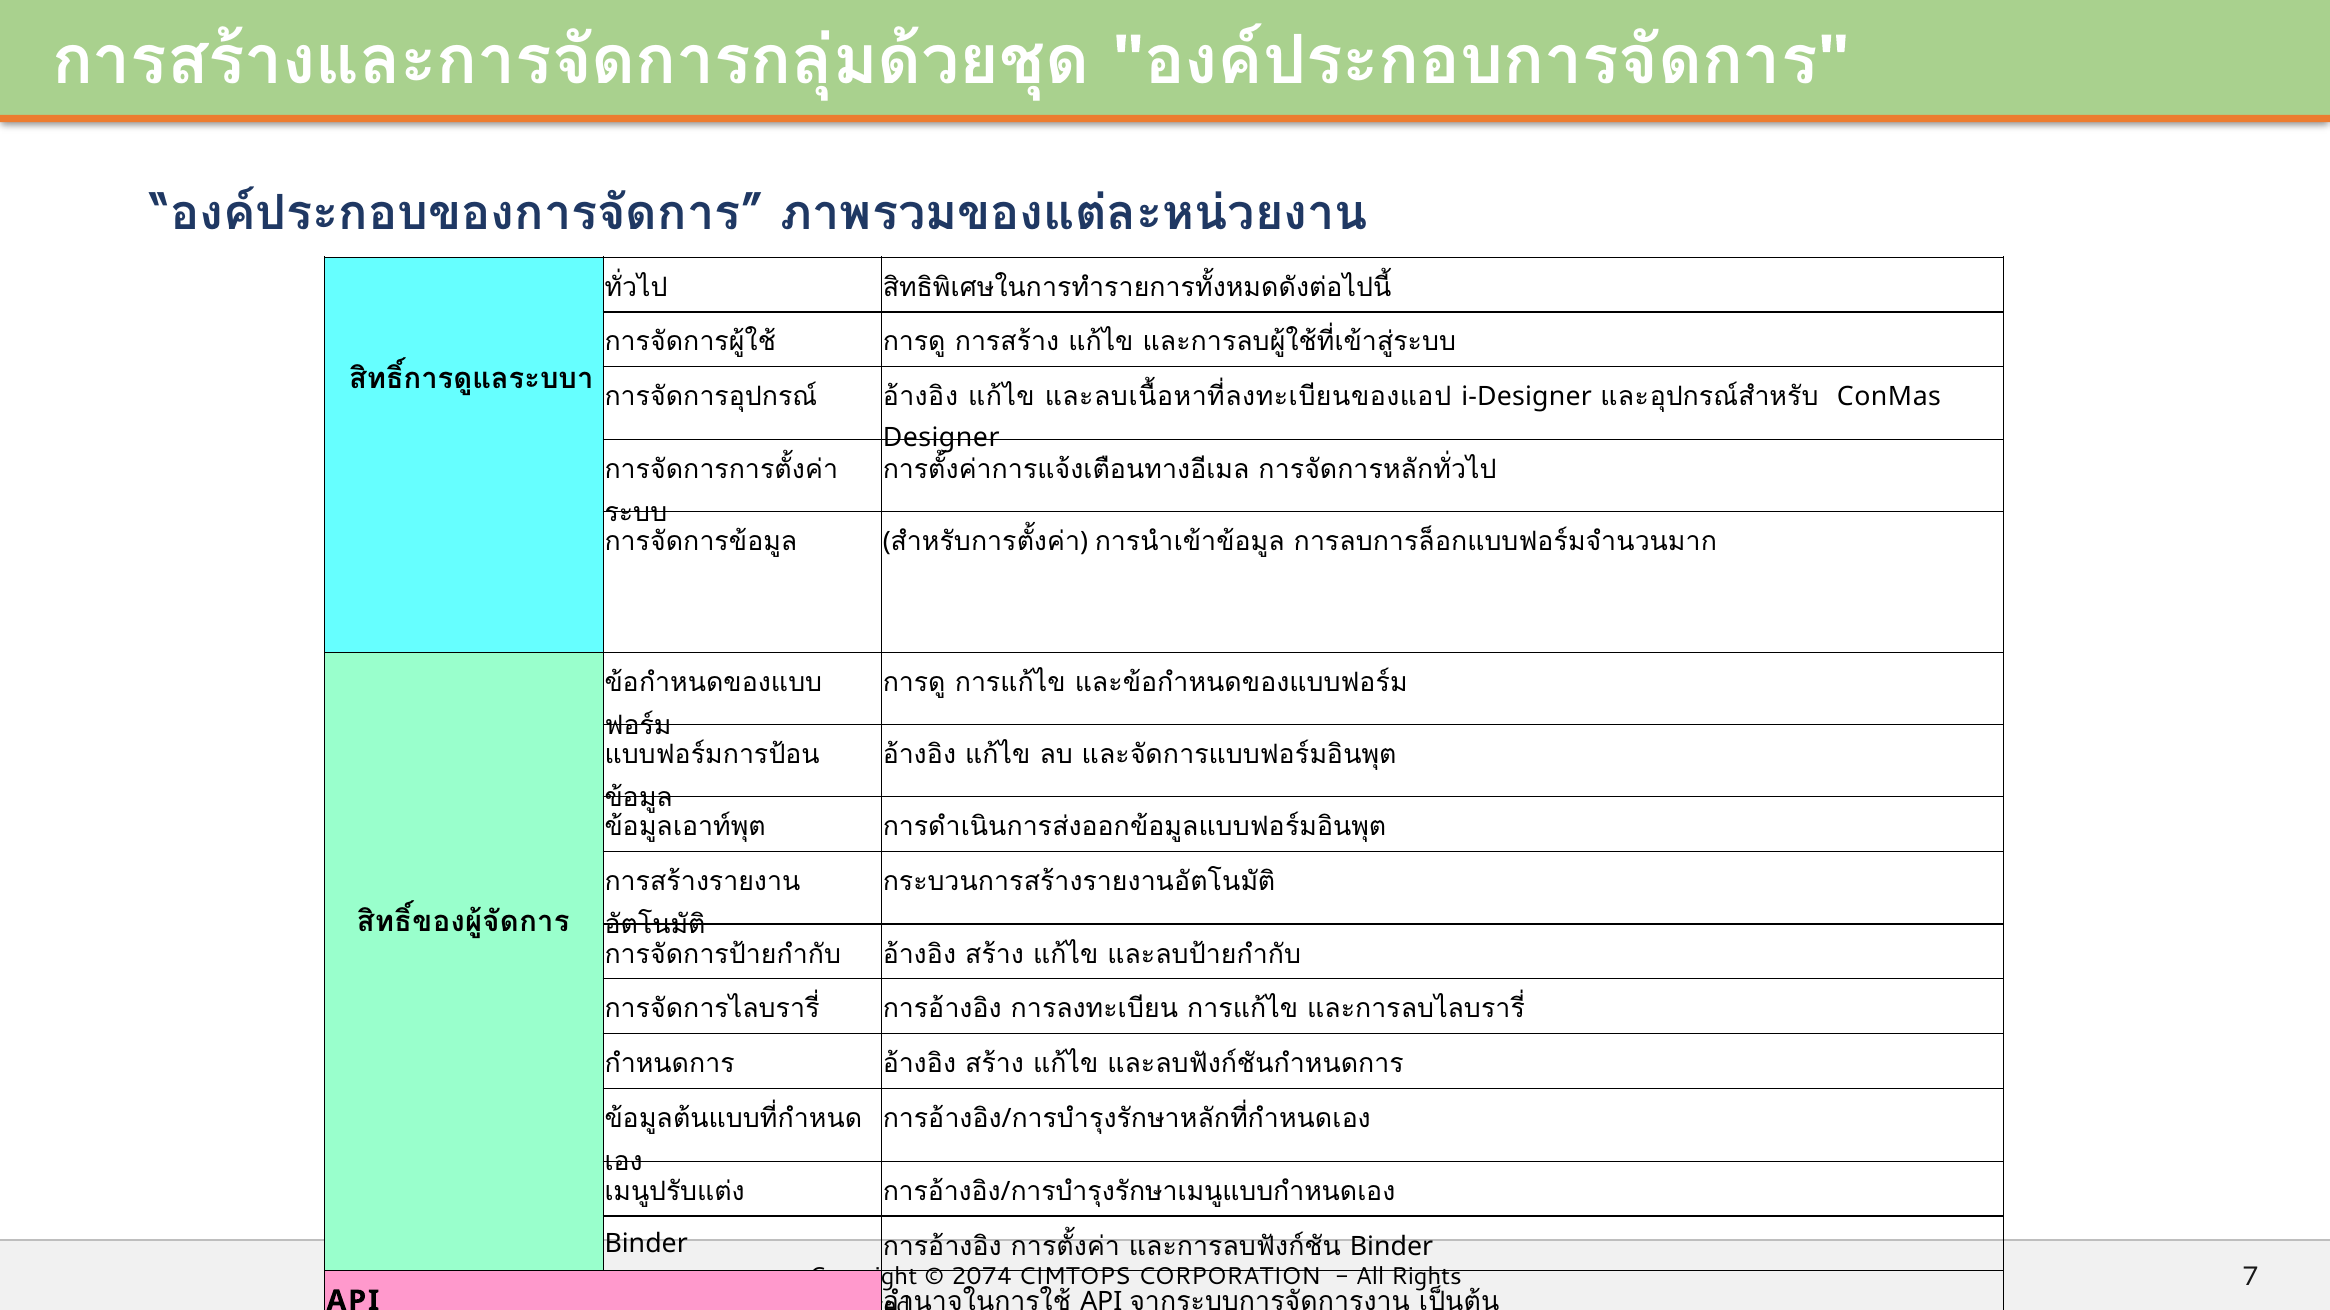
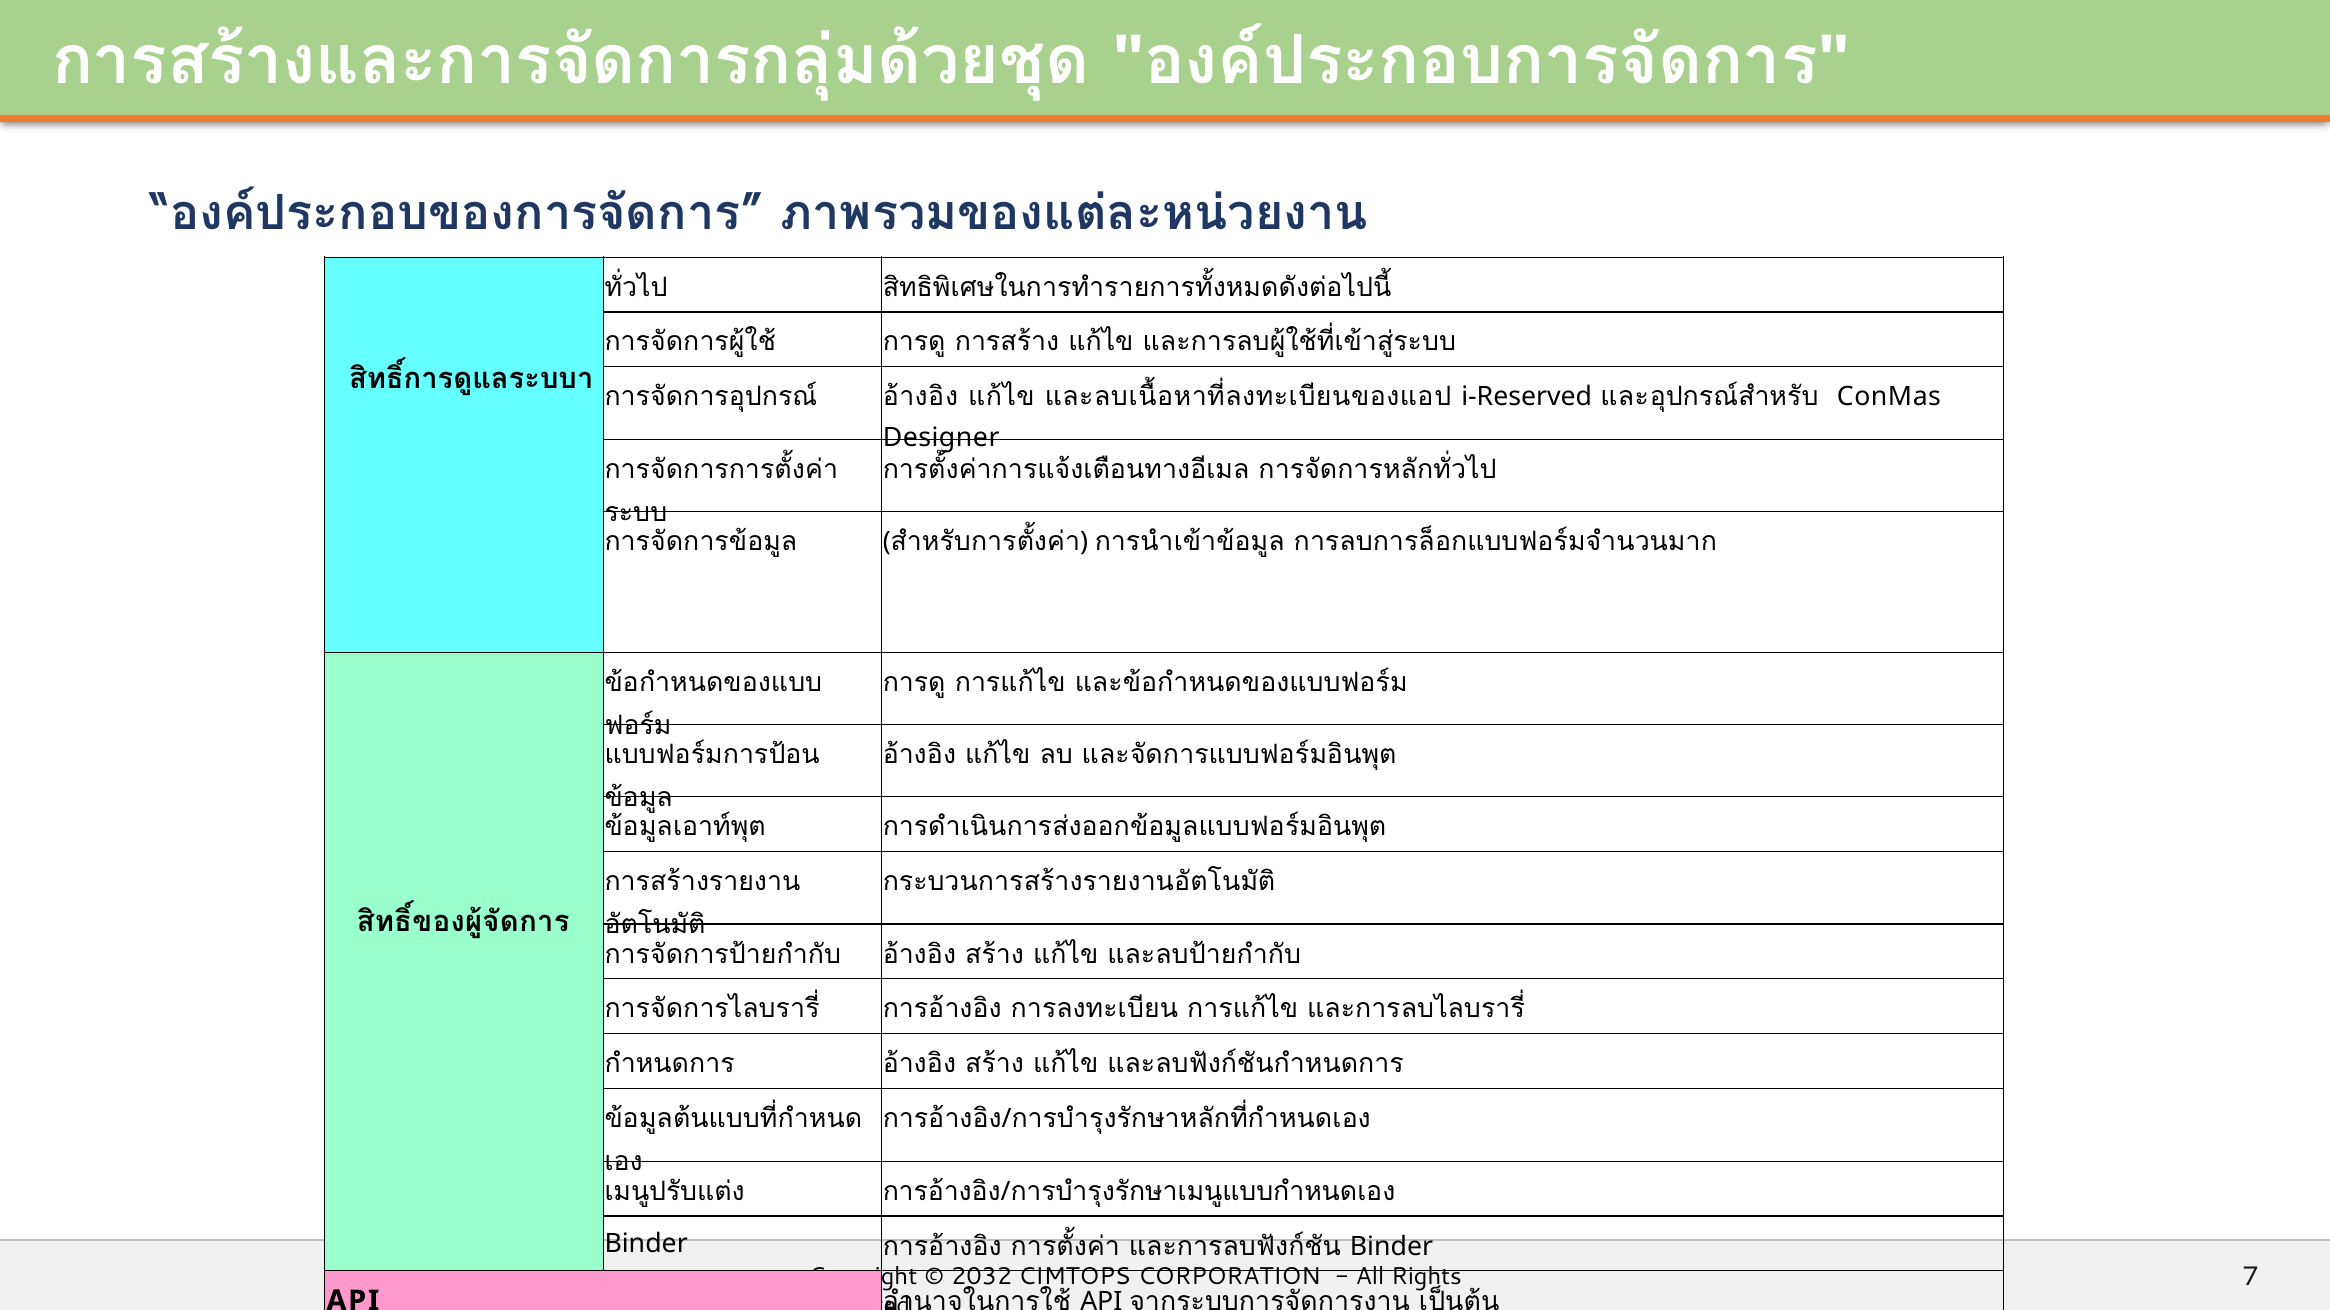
i-Designer: i-Designer -> i-Reserved (1527, 397)
2074: 2074 -> 2032 (982, 1277)
